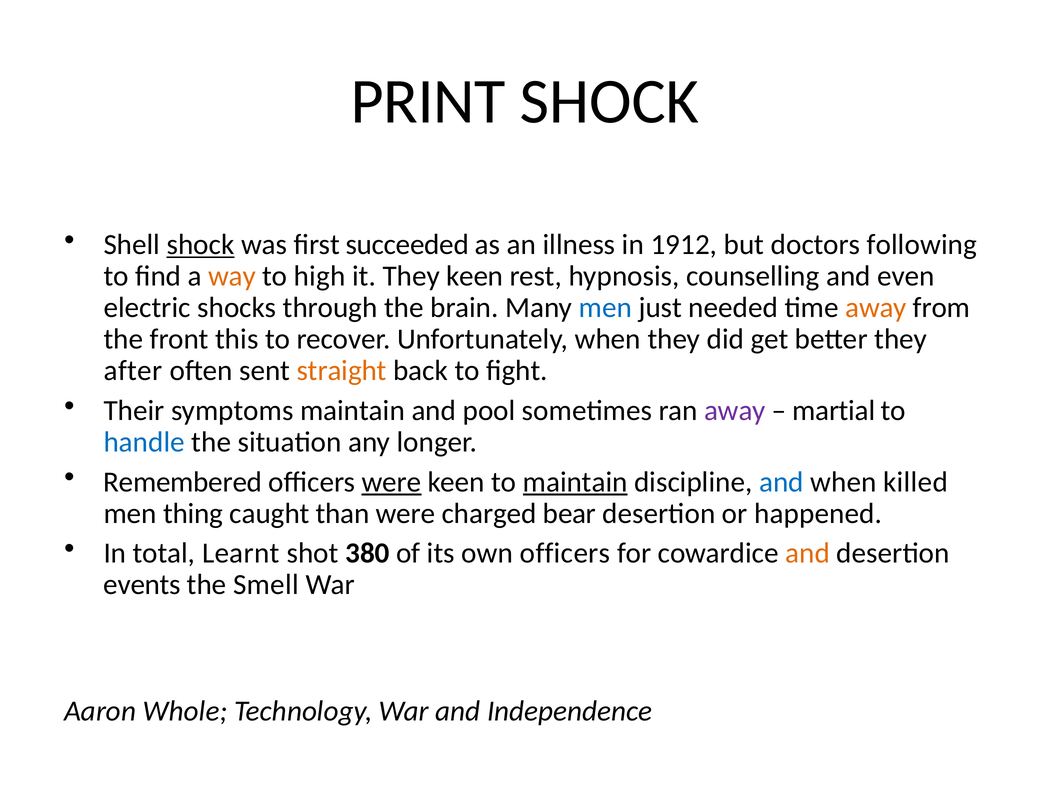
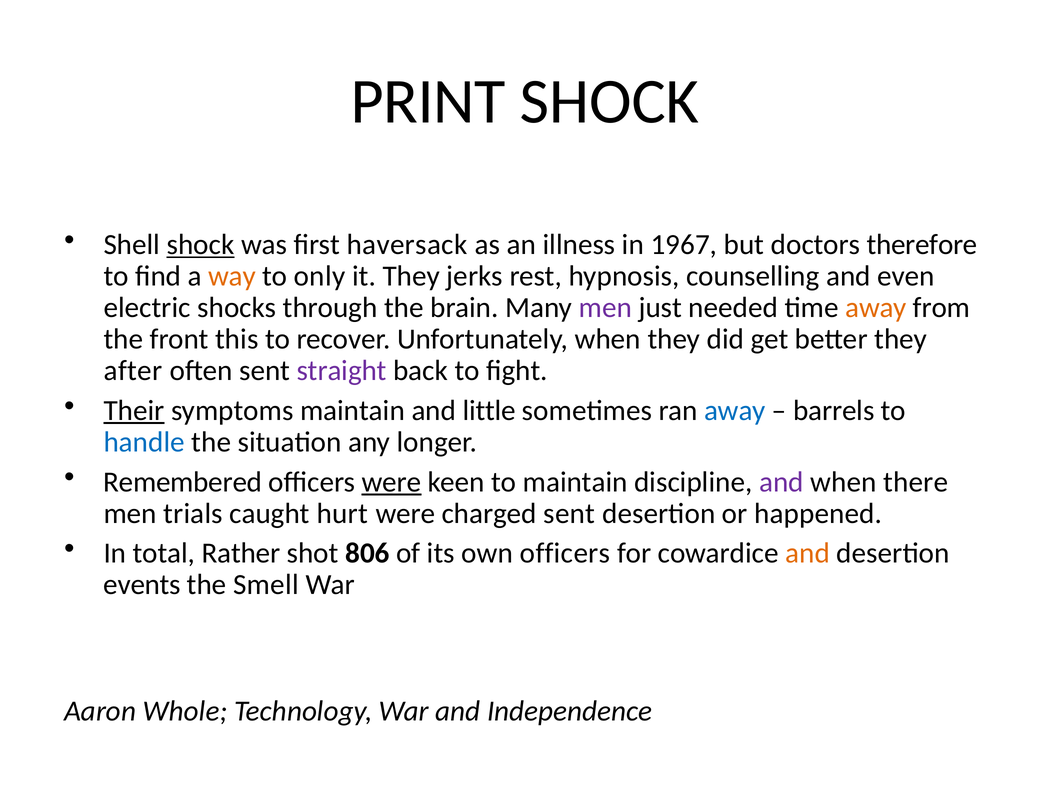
succeeded: succeeded -> haversack (407, 245)
1912: 1912 -> 1967 (684, 245)
following: following -> therefore (922, 245)
high: high -> only (319, 276)
They keen: keen -> jerks (475, 276)
men colour: blue -> purple (605, 308)
straight colour: orange -> purple (342, 371)
Their underline: none -> present (134, 411)
pool: pool -> little (489, 411)
away colour: purple -> blue (735, 411)
martial: martial -> barrels (834, 411)
maintain underline: present -> none (575, 482)
and colour: blue -> purple (781, 482)
killed: killed -> there (916, 482)
thing: thing -> trials (193, 514)
than: than -> hurt (342, 514)
charged bear: bear -> sent (569, 514)
Learnt: Learnt -> Rather (241, 554)
380: 380 -> 806 (367, 554)
